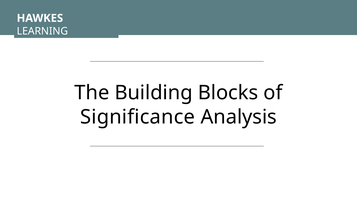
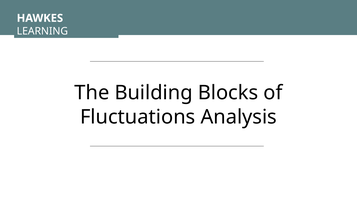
Significance: Significance -> Fluctuations (138, 117)
